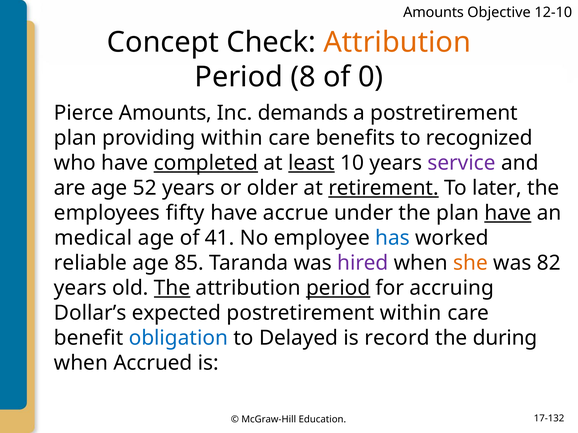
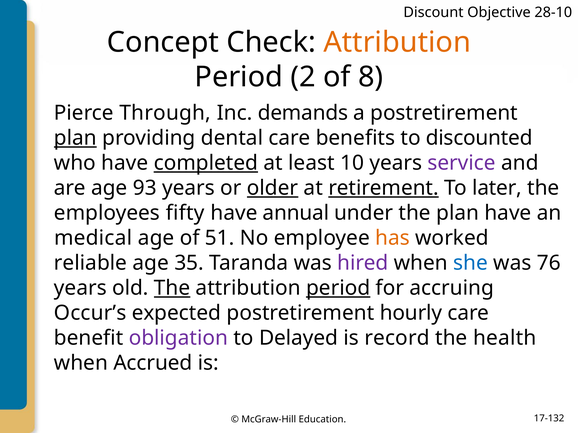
Amounts: Amounts -> Discount (433, 12)
12-10: 12-10 -> 28-10 (553, 12)
8: 8 -> 2 (303, 77)
0: 0 -> 8 (371, 77)
Pierce Amounts: Amounts -> Through (165, 113)
plan underline: none -> present (75, 138)
providing within: within -> dental (232, 138)
recognized: recognized -> discounted (479, 138)
least underline: present -> none (311, 163)
52: 52 -> 93 (145, 188)
older underline: none -> present (273, 188)
accrue: accrue -> annual (296, 213)
have underline: present -> none (508, 213)
41: 41 -> 51 (220, 238)
has colour: blue -> orange (392, 238)
85: 85 -> 35 (189, 263)
she colour: orange -> blue (471, 263)
82: 82 -> 76 (549, 263)
Dollar’s: Dollar’s -> Occur’s (90, 313)
postretirement within: within -> hourly (411, 313)
obligation colour: blue -> purple (178, 338)
during: during -> health (505, 338)
